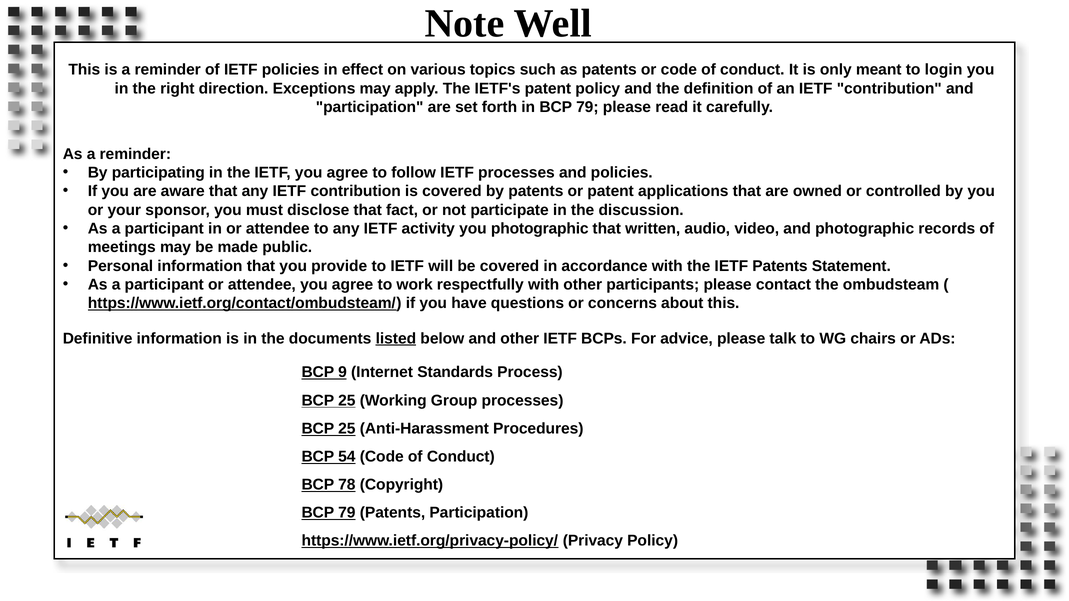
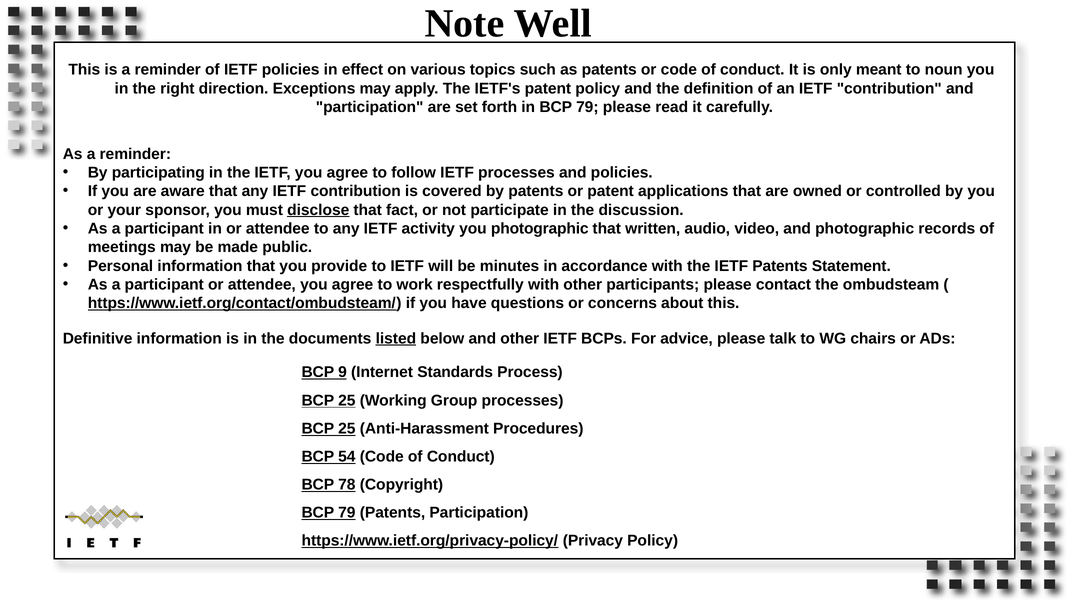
login: login -> noun (944, 70)
disclose underline: none -> present (318, 210)
be covered: covered -> minutes (510, 266)
